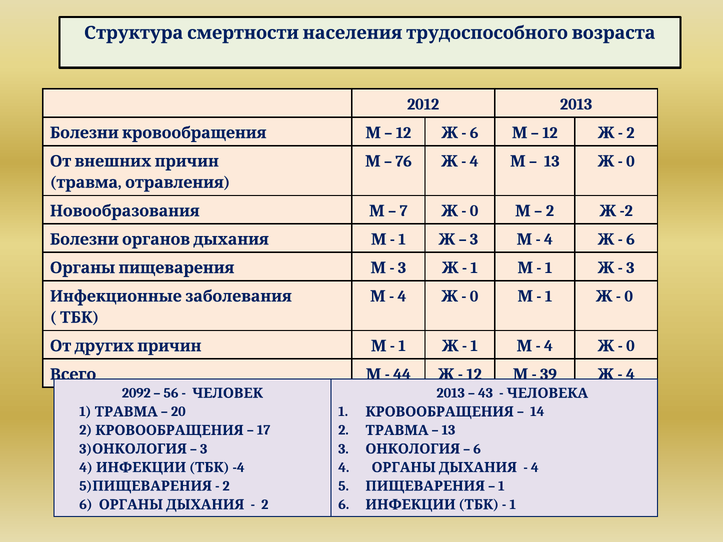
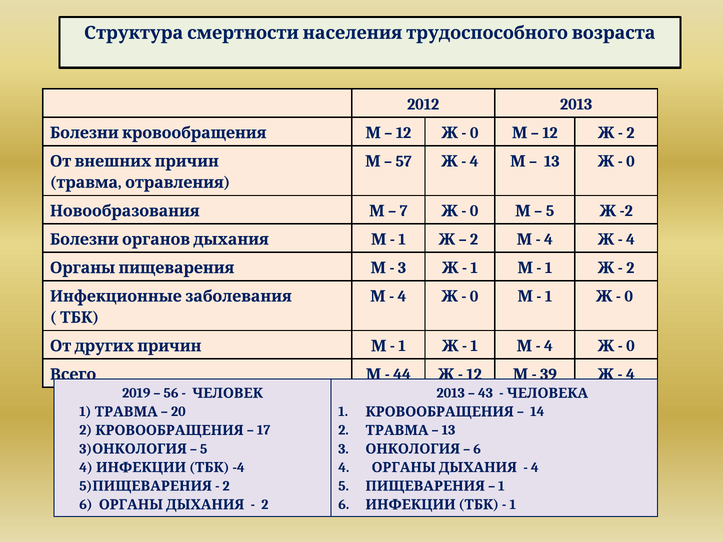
6: 6 -> 0 (474, 133)
76: 76 -> 57 (404, 161)
2: 2 -> 5 (550, 211)
3: 3 -> 2 (474, 240)
6: 6 -> 4 (631, 240)
3: 3 -> 2 (630, 268)
2092: 2092 -> 2019 (136, 393)
3: 3 -> 5 (204, 449)
